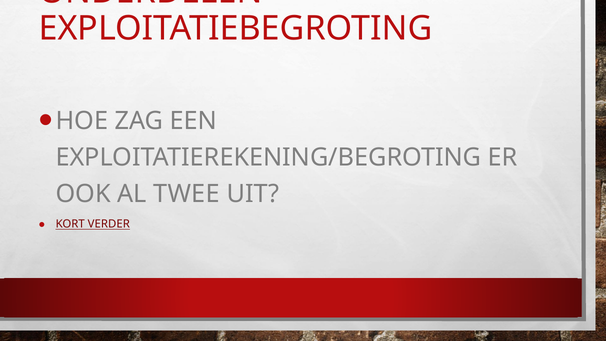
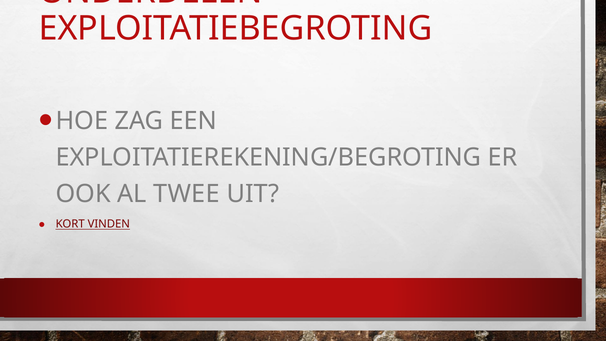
VERDER: VERDER -> VINDEN (109, 224)
